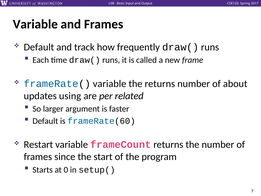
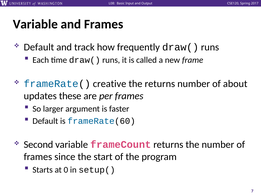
frameRate( variable: variable -> creative (110, 84)
using: using -> these (70, 96)
per related: related -> frames (129, 96)
Restart: Restart -> Second (38, 144)
